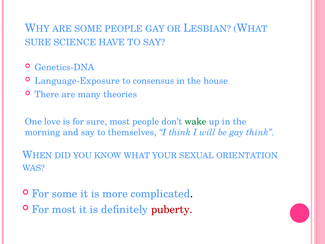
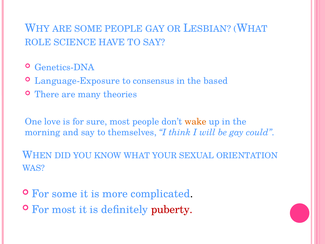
SURE: SURE -> ROLE (38, 42)
house: house -> based (216, 81)
wake colour: green -> orange (196, 121)
gay think: think -> could (260, 132)
